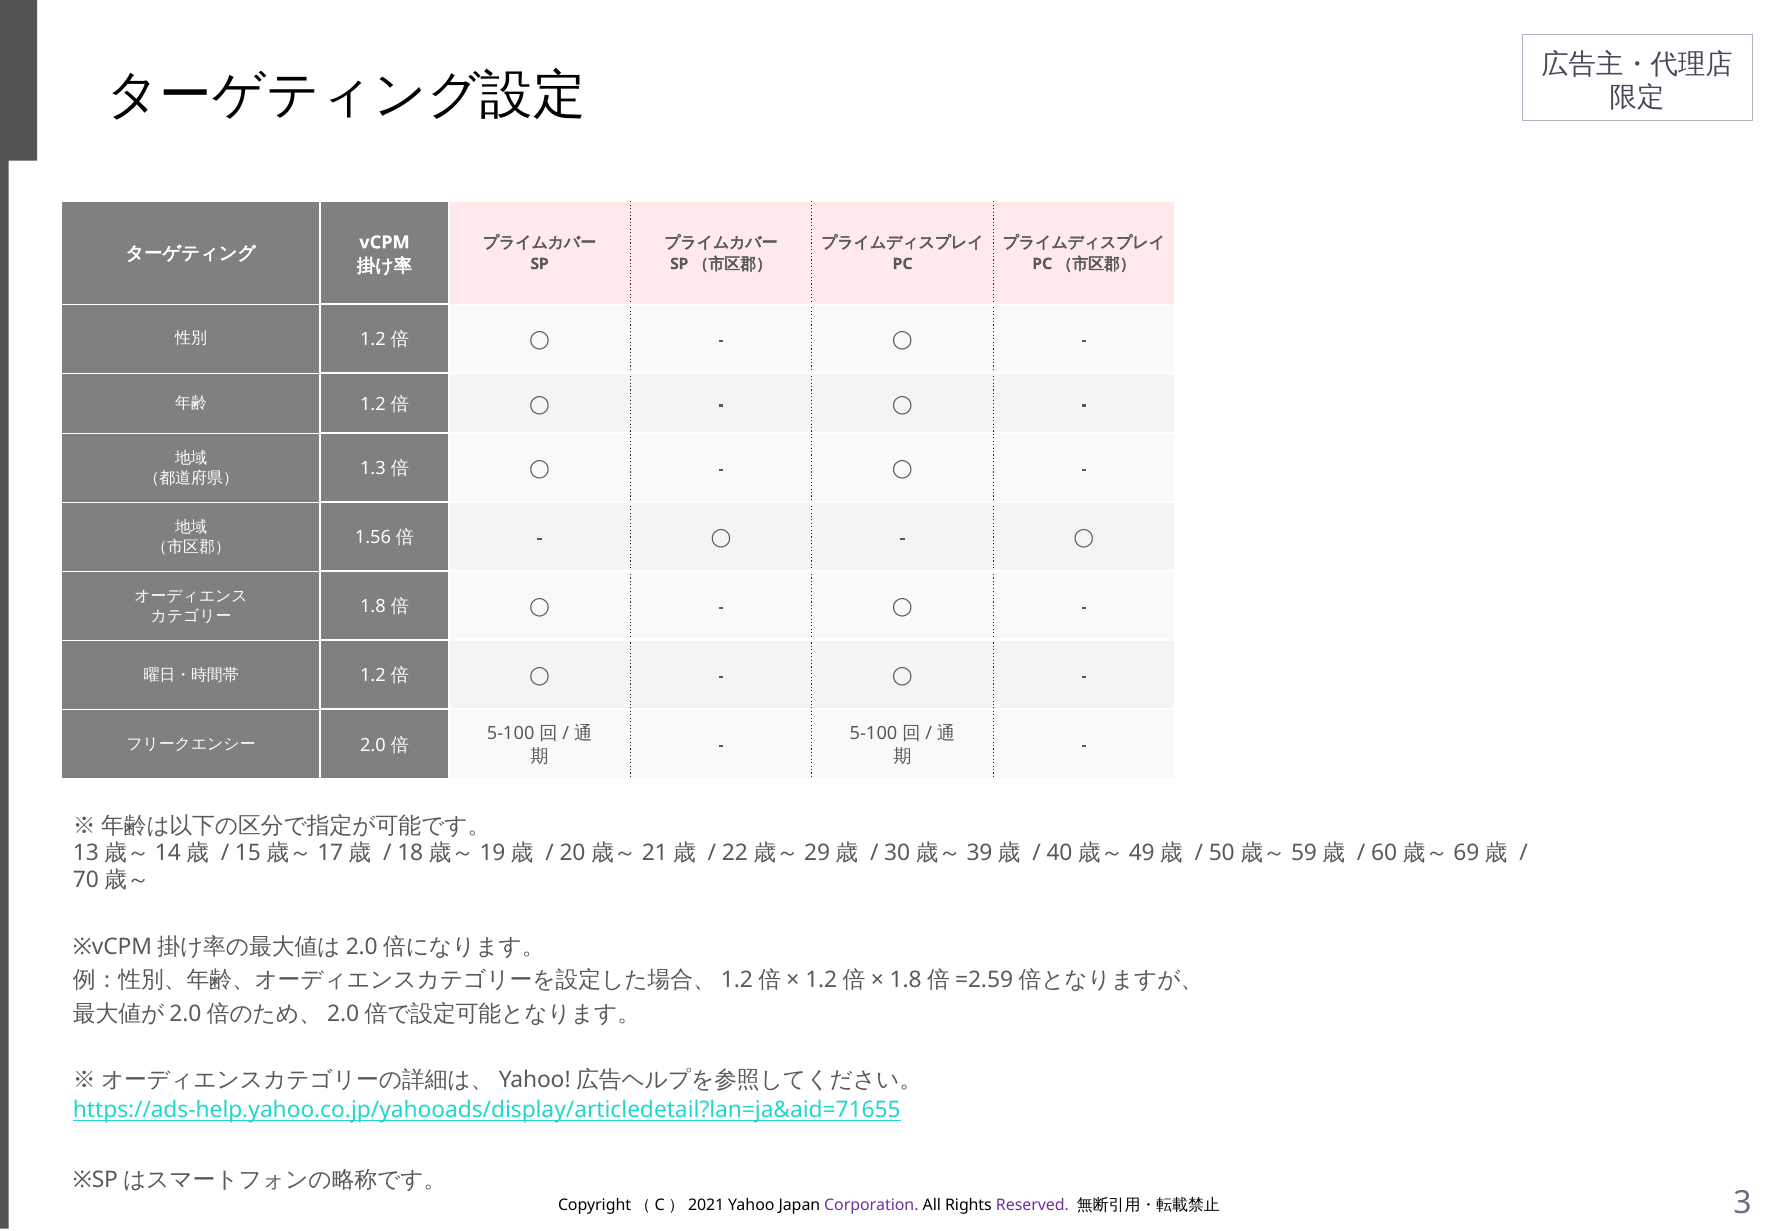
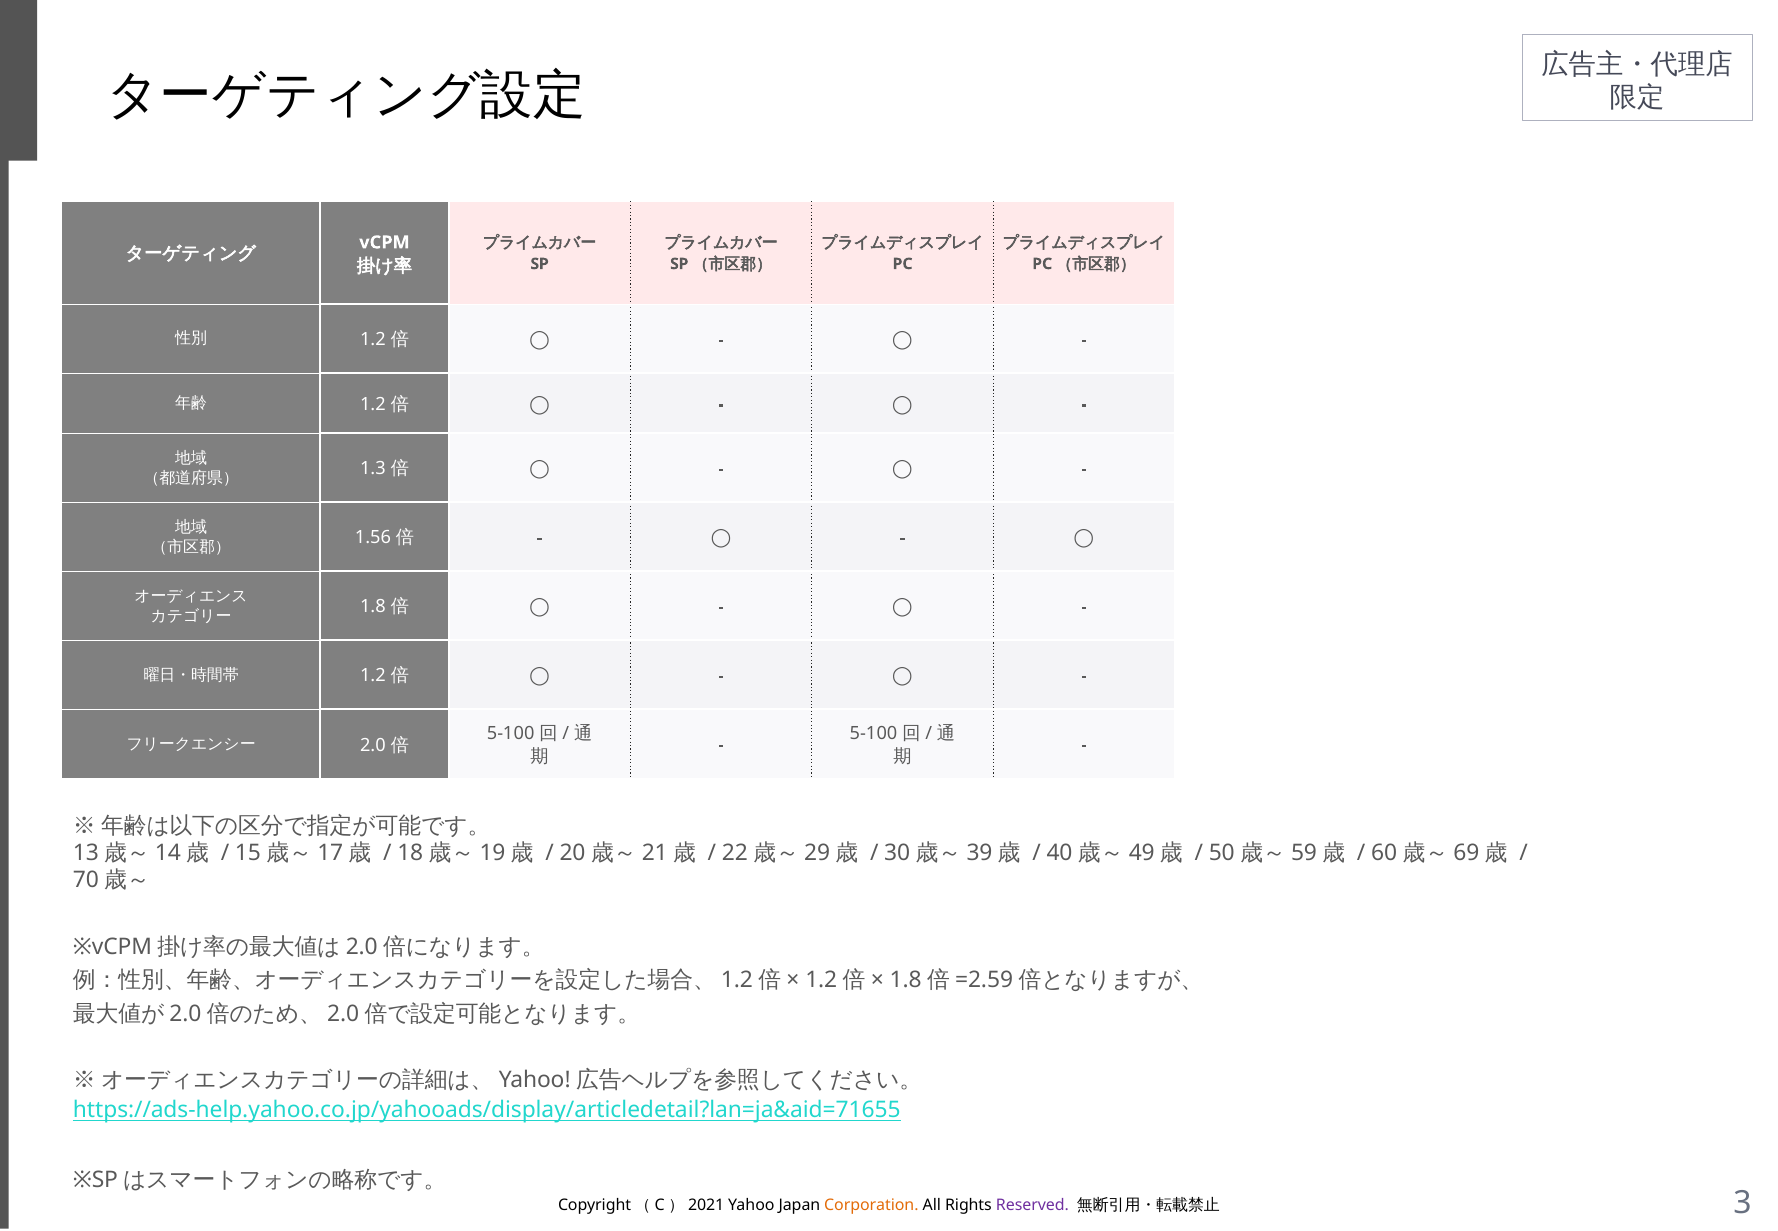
Corporation colour: purple -> orange (871, 1205)
